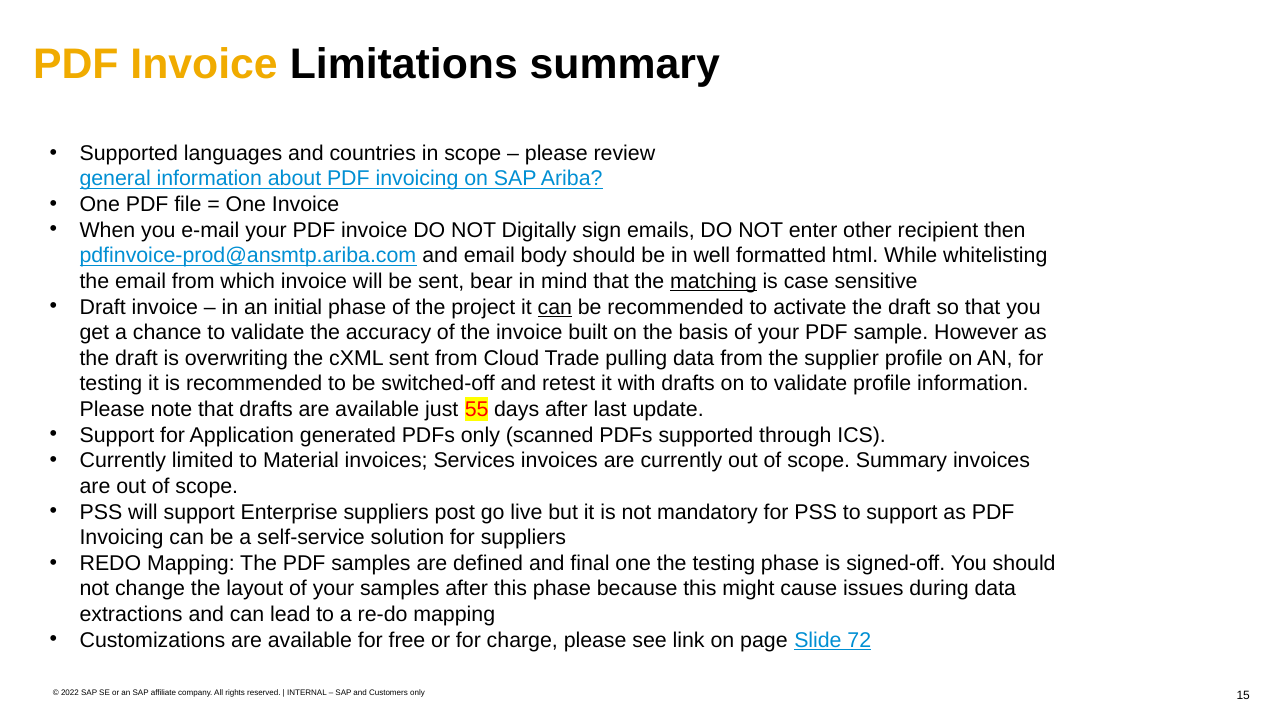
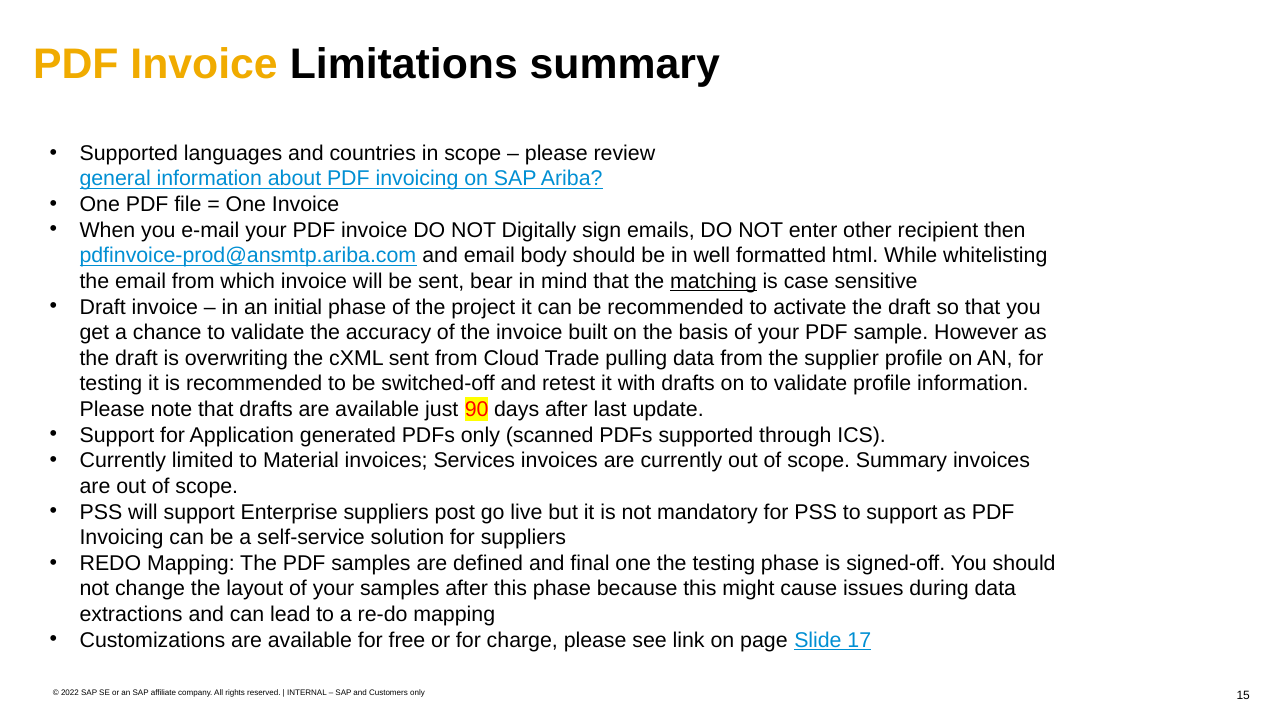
can underline: present -> none (555, 307)
55: 55 -> 90 (477, 410)
72: 72 -> 17 (859, 641)
